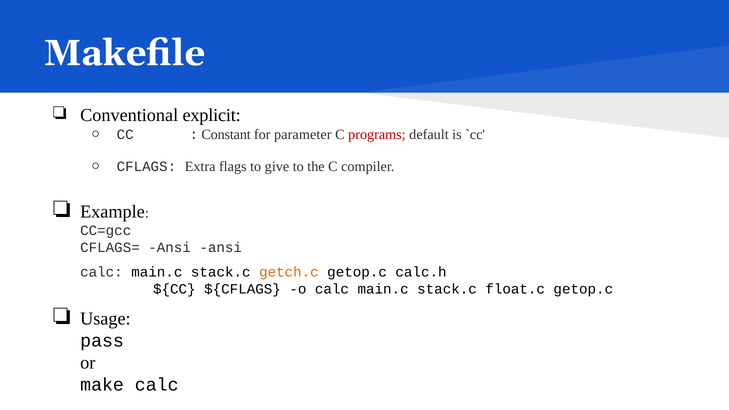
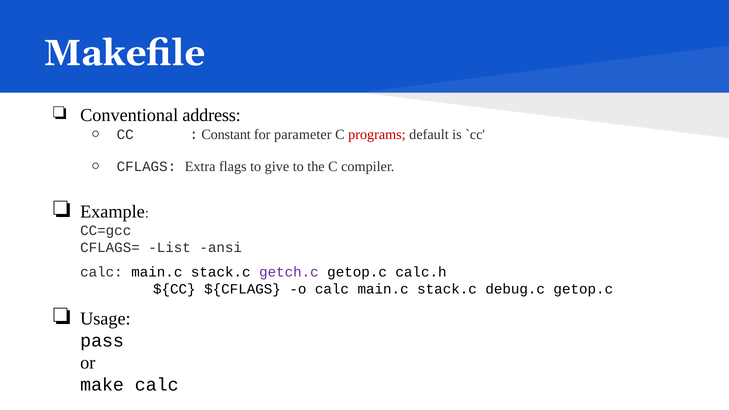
explicit: explicit -> address (212, 115)
CFLAGS= Ansi: Ansi -> List (170, 248)
getch.c colour: orange -> purple (289, 272)
float.c: float.c -> debug.c (515, 289)
